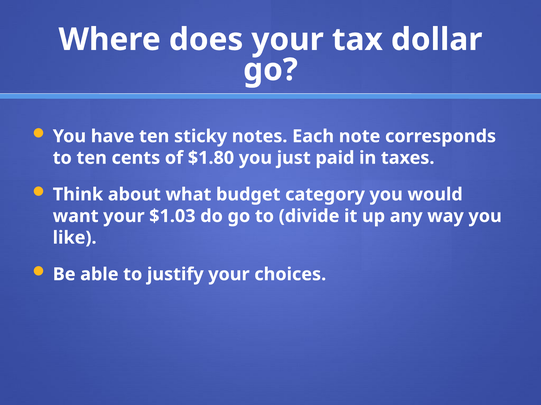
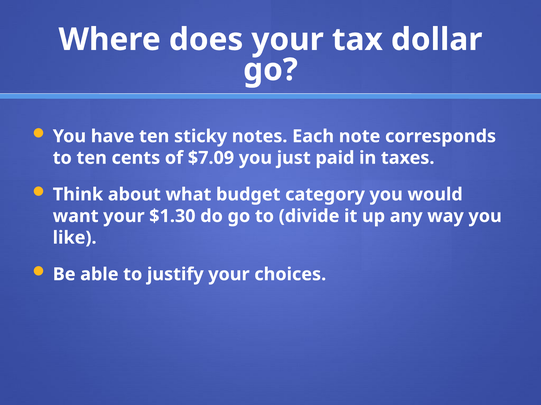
$1.80: $1.80 -> $7.09 (211, 158)
$1.03: $1.03 -> $1.30 (172, 216)
